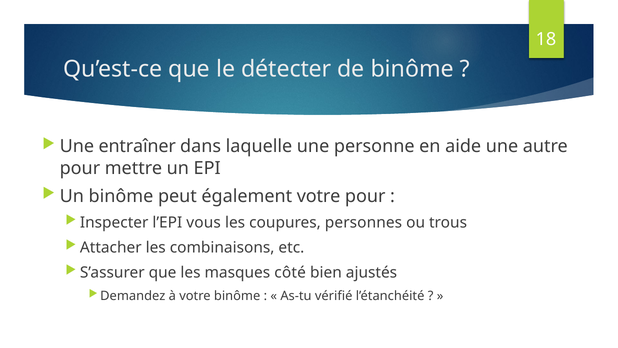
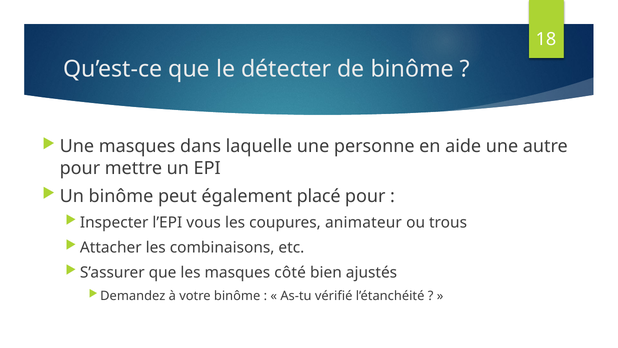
Une entraîner: entraîner -> masques (137, 146)
également votre: votre -> placé (319, 196)
personnes: personnes -> animateur (363, 222)
